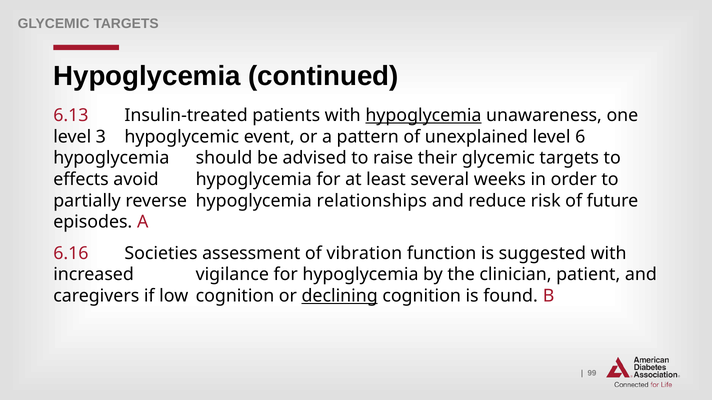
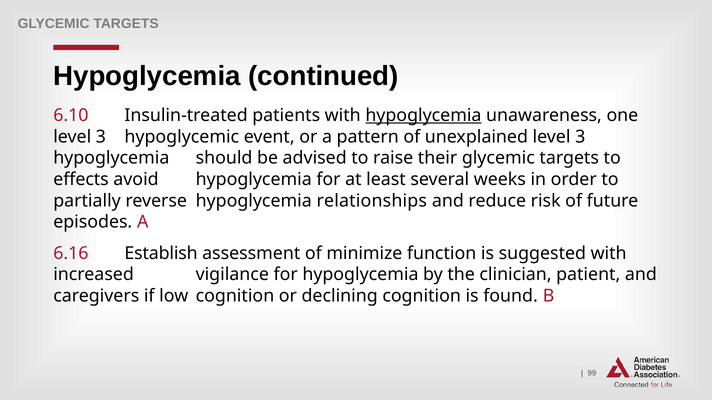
6.13: 6.13 -> 6.10 (71, 116)
unexplained level 6: 6 -> 3 (580, 137)
Societies: Societies -> Establish (161, 254)
vibration: vibration -> minimize (364, 254)
declining underline: present -> none (340, 296)
